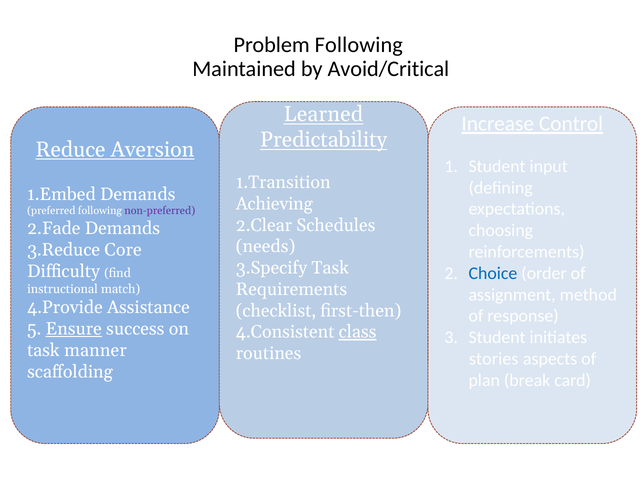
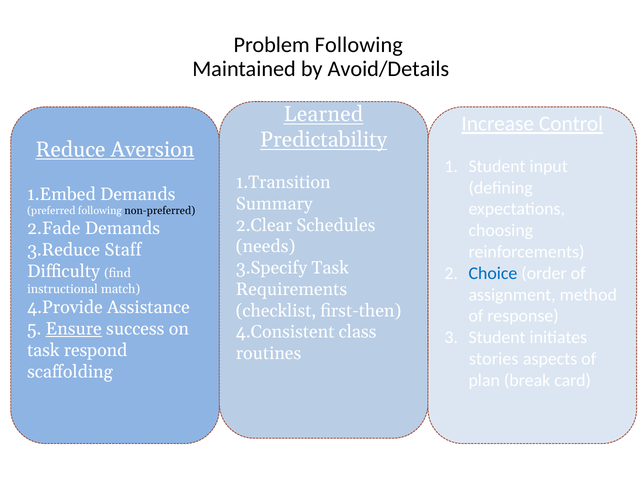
Avoid/Critical: Avoid/Critical -> Avoid/Details (388, 69)
Achieving: Achieving -> Summary (274, 204)
non-preferred colour: purple -> black (160, 211)
Core: Core -> Staff (123, 250)
class underline: present -> none (358, 332)
manner: manner -> respond (96, 351)
